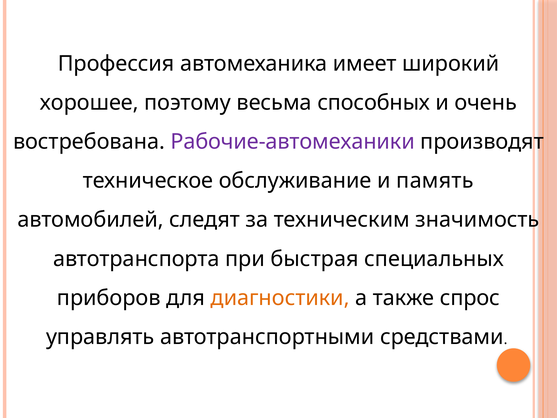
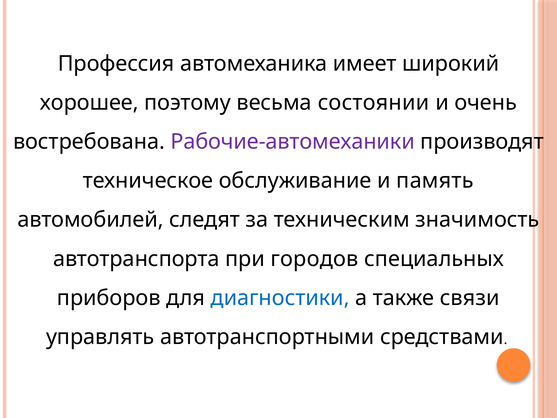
способных: способных -> состоянии (373, 103)
быстрая: быстрая -> городов (314, 259)
диагностики colour: orange -> blue (280, 298)
спрос: спрос -> связи (470, 298)
